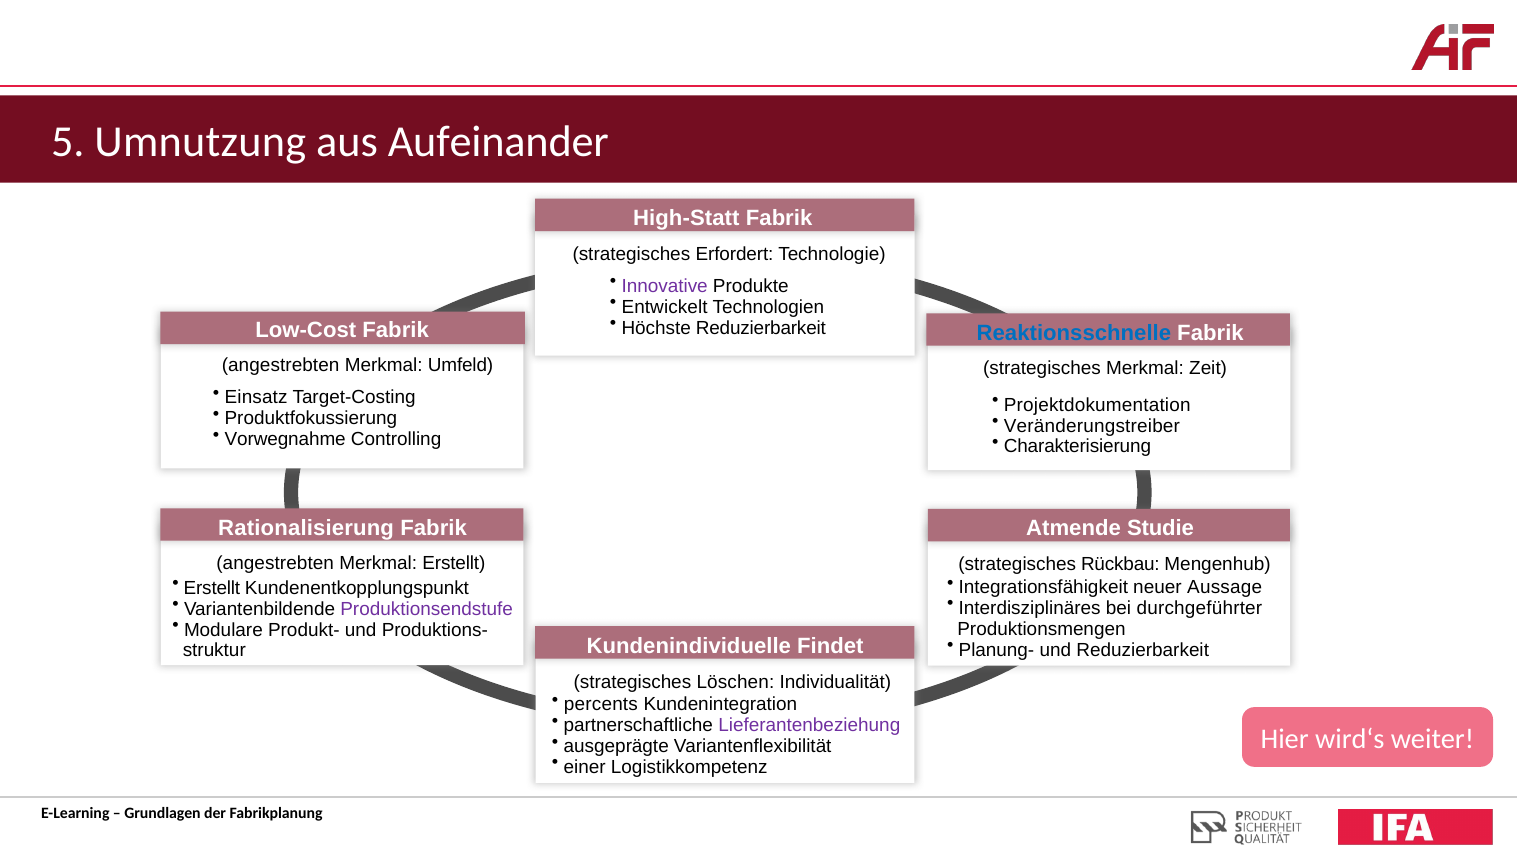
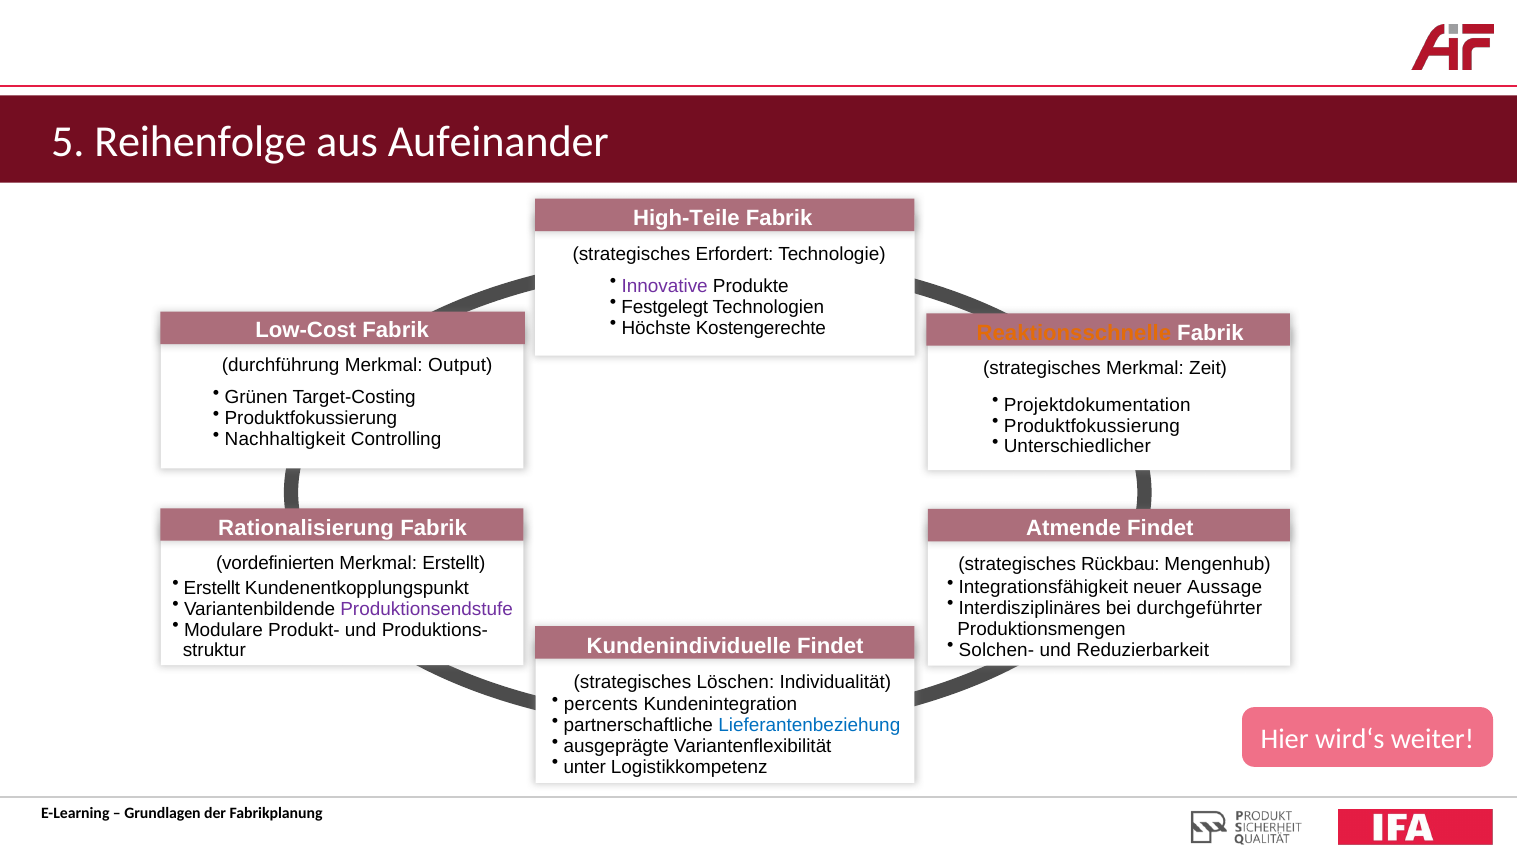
Umnutzung: Umnutzung -> Reihenfolge (200, 142)
High-Statt: High-Statt -> High-Teile (686, 218)
Entwickelt: Entwickelt -> Festgelegt (665, 307)
Höchste Reduzierbarkeit: Reduzierbarkeit -> Kostengerechte (761, 328)
Reaktionsschnelle colour: blue -> orange (1074, 333)
angestrebten: angestrebten -> durchführung (281, 365)
Umfeld: Umfeld -> Output (460, 365)
Einsatz: Einsatz -> Grünen (256, 398)
Veränderungstreiber: Veränderungstreiber -> Produktfokussierung (1092, 426)
Vorwegnahme: Vorwegnahme -> Nachhaltigkeit (285, 440)
Charakterisierung: Charakterisierung -> Unterschiedlicher (1077, 447)
Atmende Studie: Studie -> Findet (1160, 529)
angestrebten: angestrebten -> vordefinierten (275, 564)
Planung-: Planung- -> Solchen- (996, 650)
Lieferantenbeziehung colour: purple -> blue (809, 726)
einer: einer -> unter (585, 768)
